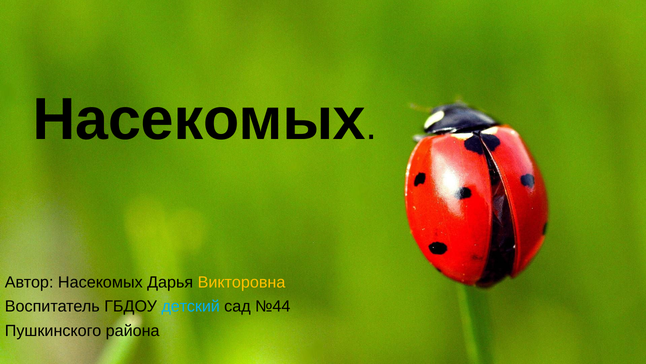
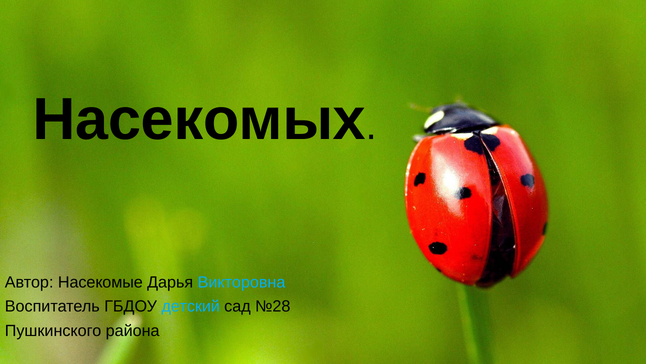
Автор Насекомых: Насекомых -> Насекомые (100, 282)
Викторовна colour: yellow -> light blue (242, 282)
№44: №44 -> №28 (273, 306)
